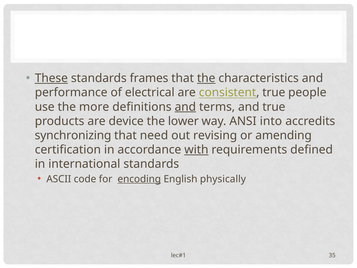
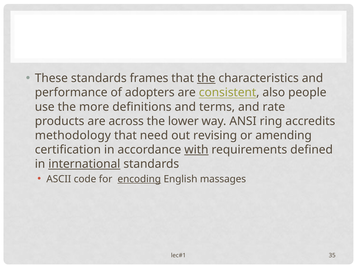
These underline: present -> none (51, 78)
electrical: electrical -> adopters (150, 92)
consistent true: true -> also (274, 92)
and underline: present -> none (185, 107)
and true: true -> rate (274, 107)
device: device -> across (126, 121)
into: into -> ring (271, 121)
synchronizing: synchronizing -> methodology (73, 135)
international underline: none -> present (84, 164)
physically: physically -> massages (223, 179)
